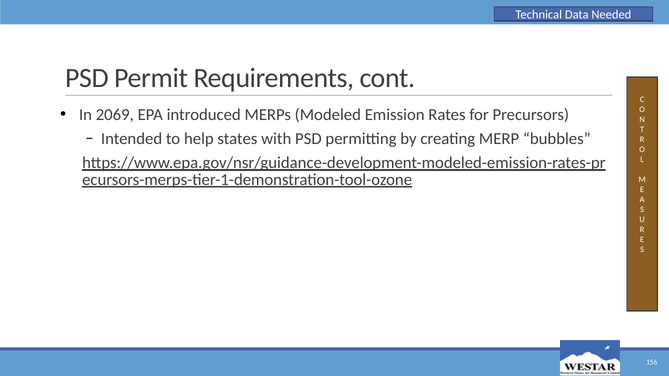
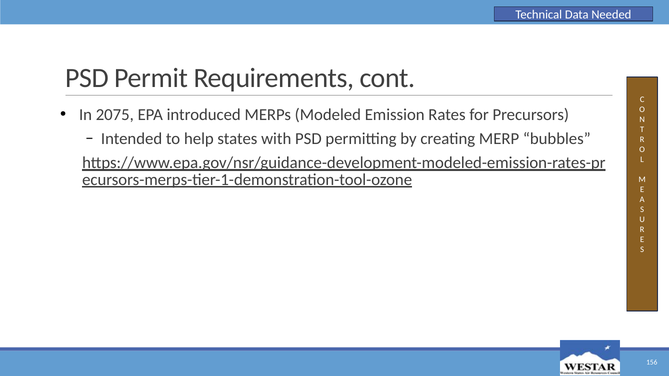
2069: 2069 -> 2075 (115, 115)
